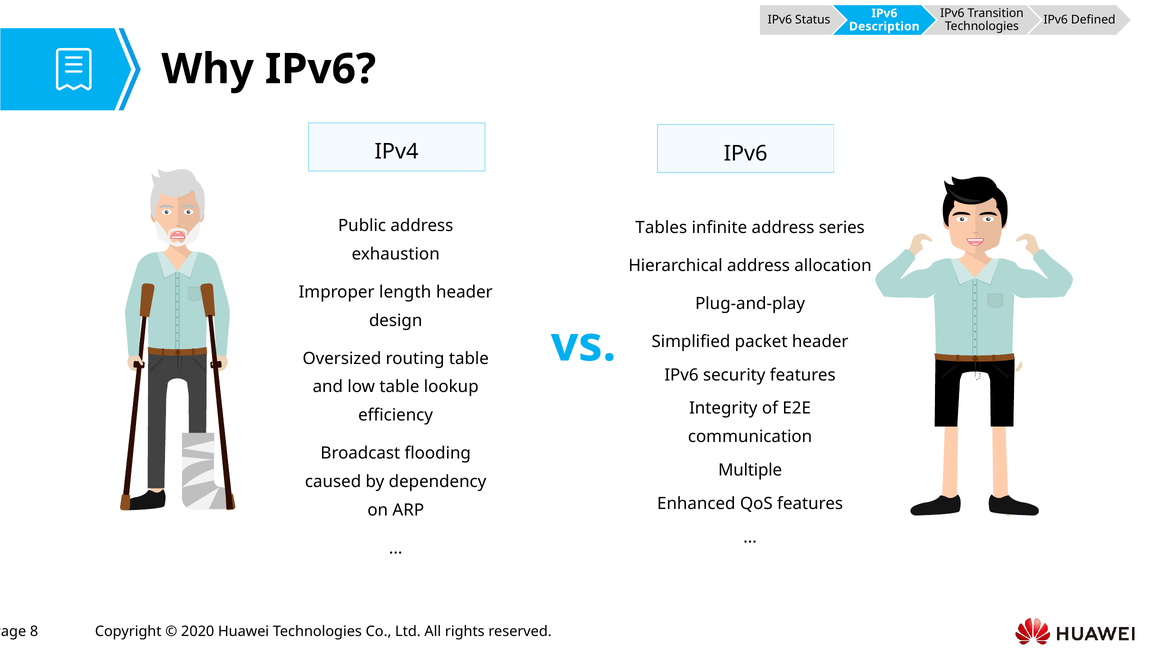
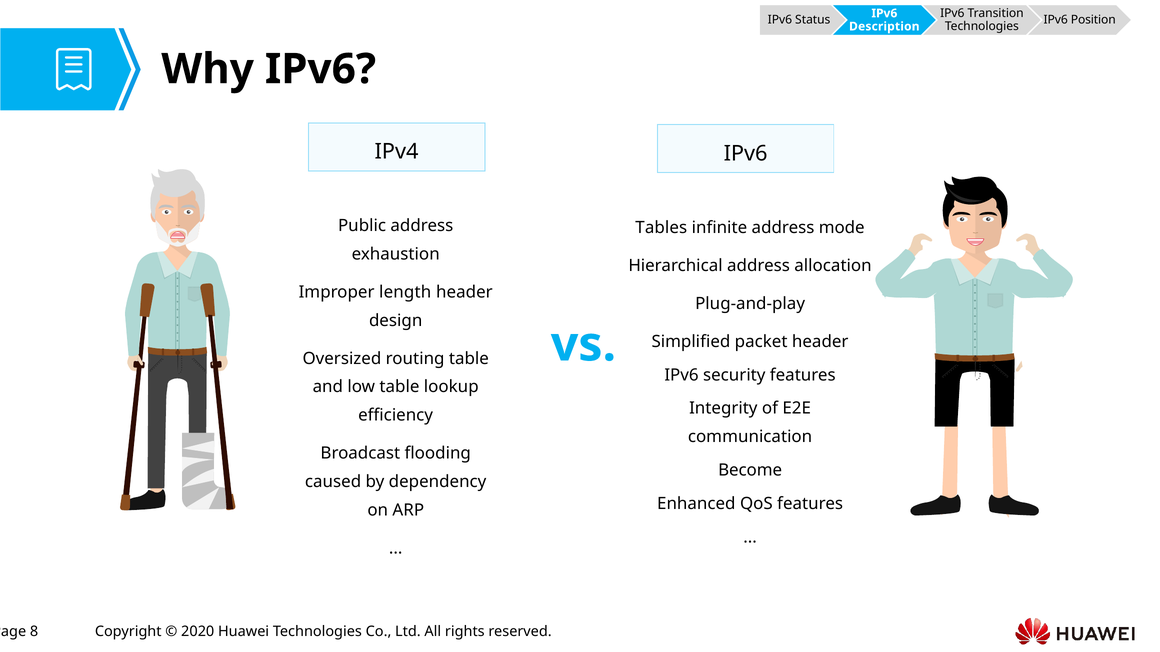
Defined: Defined -> Position (1093, 20)
series: series -> mode (842, 228)
Multiple: Multiple -> Become (750, 471)
